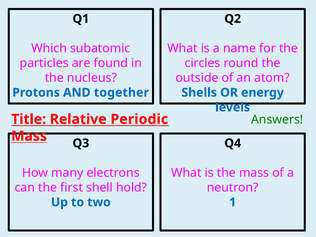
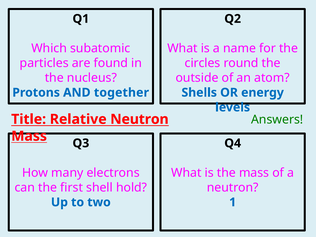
Relative Periodic: Periodic -> Neutron (139, 119)
